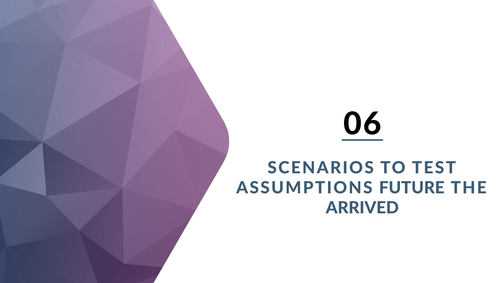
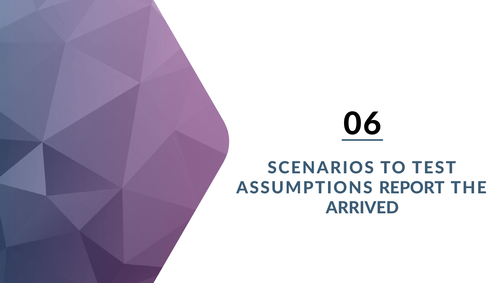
FUTURE: FUTURE -> REPORT (412, 188)
